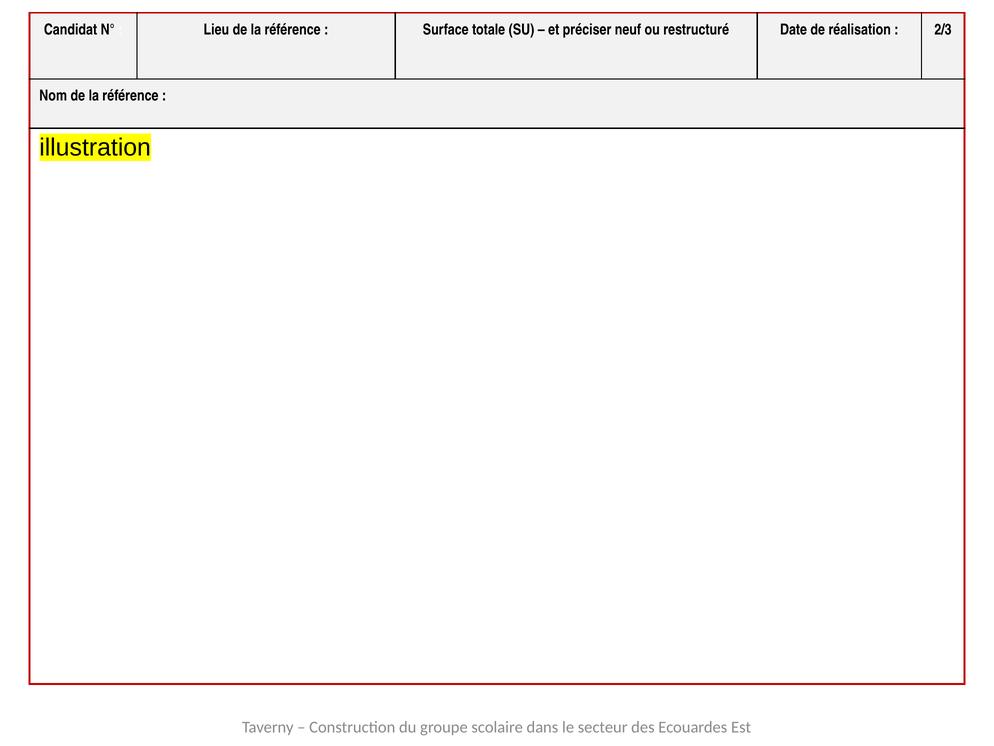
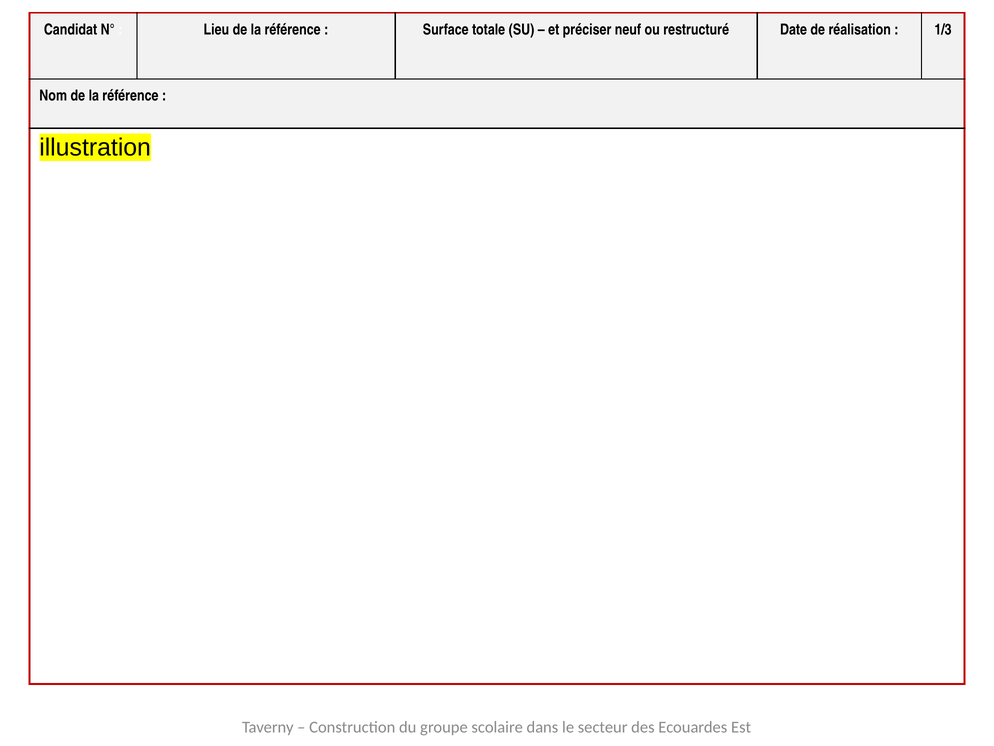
2/3: 2/3 -> 1/3 (943, 30)
